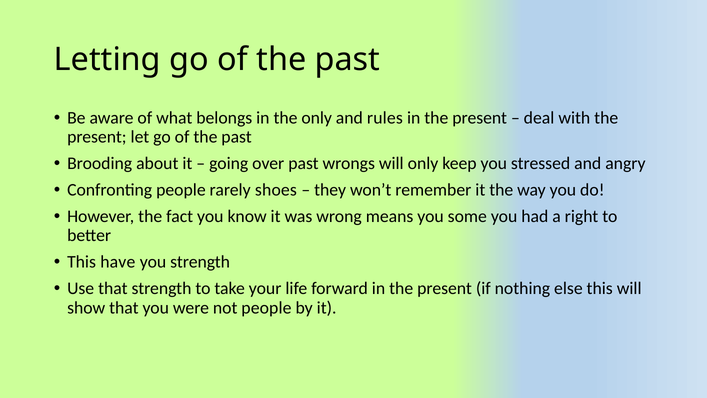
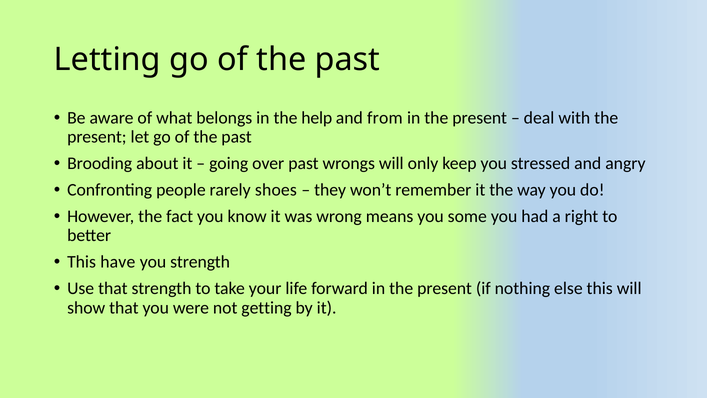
the only: only -> help (317, 118)
rules: rules -> from (385, 118)
not people: people -> getting (266, 307)
